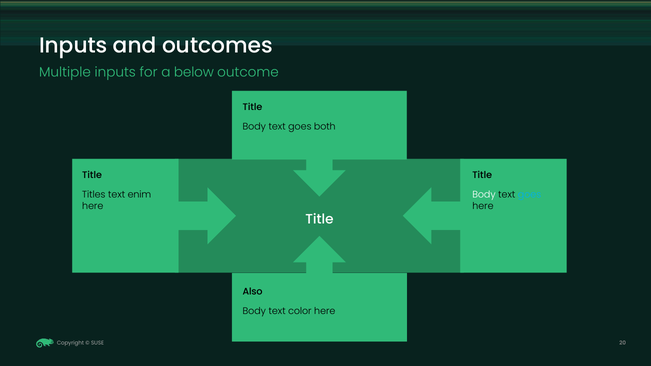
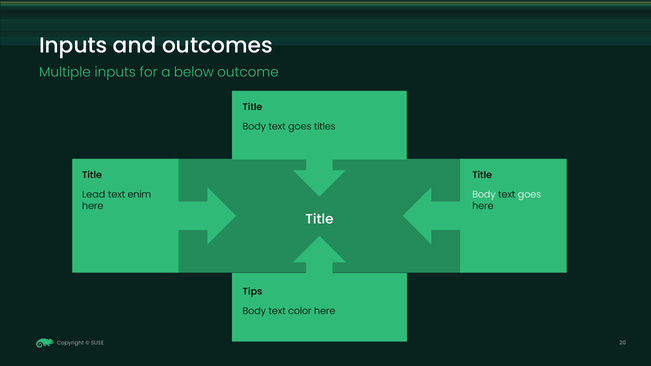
both: both -> titles (325, 127)
Titles: Titles -> Lead (94, 195)
goes colour: light blue -> white (529, 195)
Also: Also -> Tips (252, 292)
